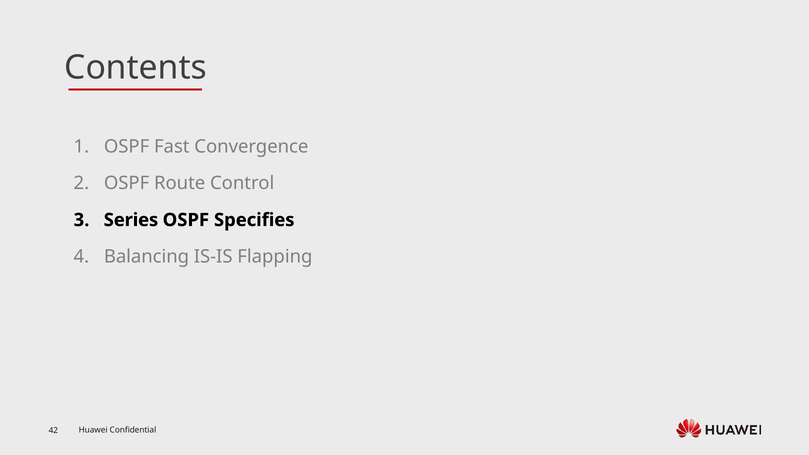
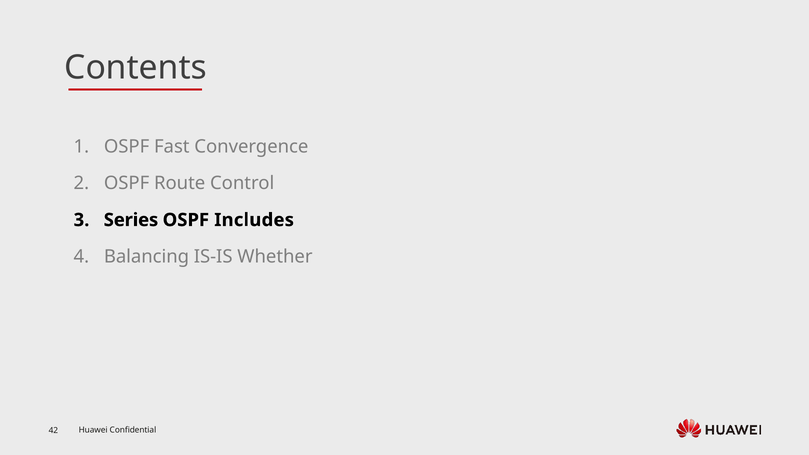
Specifies: Specifies -> Includes (254, 220)
Flapping: Flapping -> Whether (275, 257)
